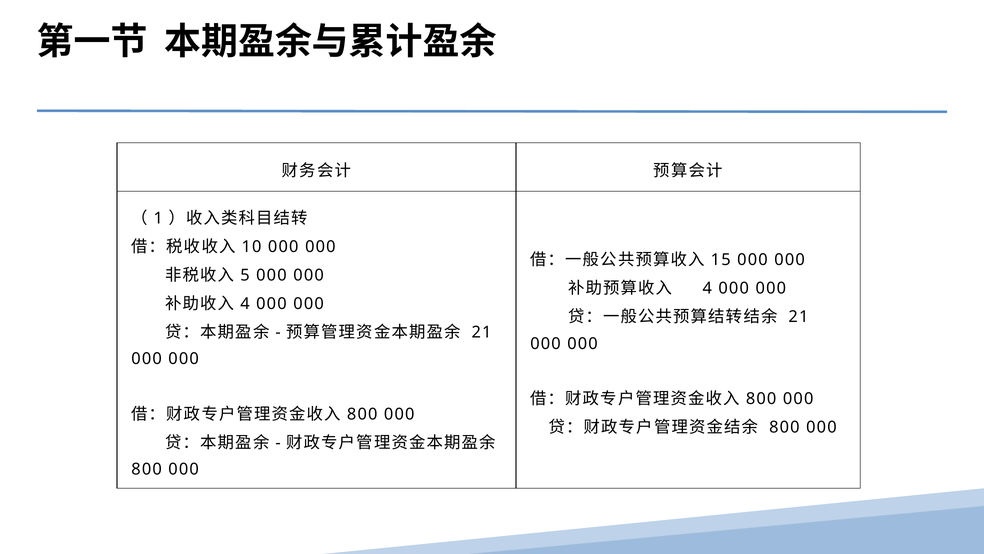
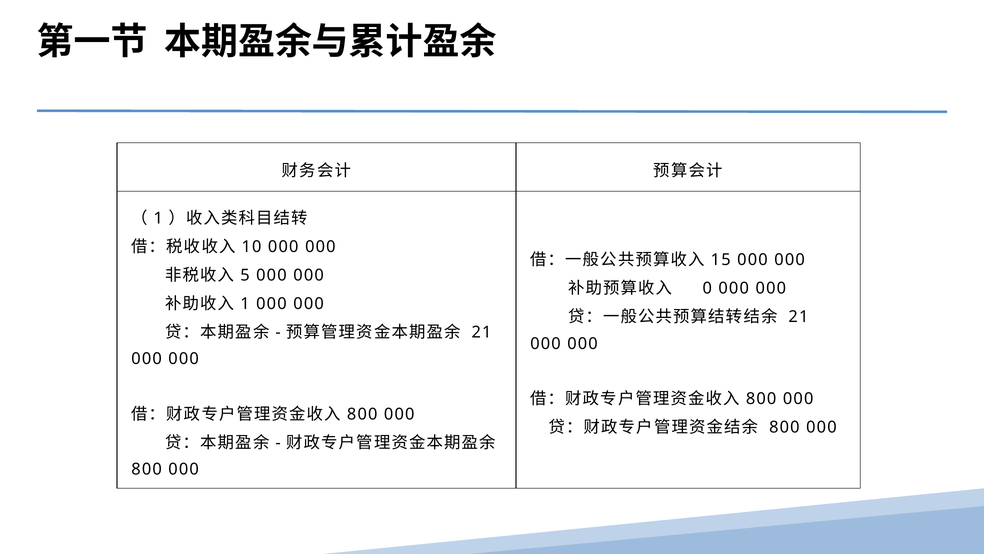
4: 4 -> 0 (707, 288)
4: 4 -> 1 (245, 303)
